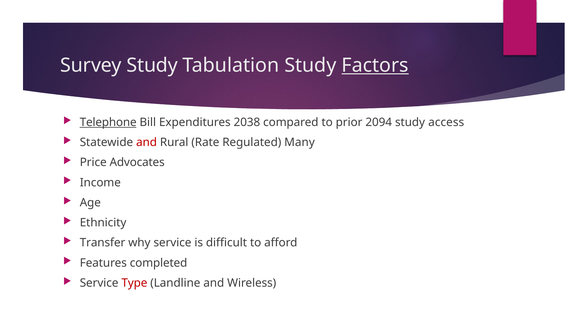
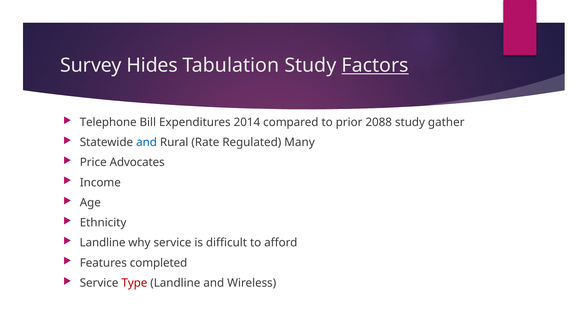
Survey Study: Study -> Hides (152, 65)
Telephone underline: present -> none (108, 122)
2038: 2038 -> 2014 (247, 122)
2094: 2094 -> 2088 (379, 122)
access: access -> gather (446, 122)
and colour: red -> blue (147, 142)
Transfer: Transfer -> Landline (103, 243)
